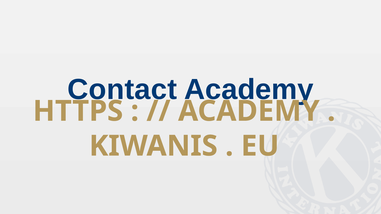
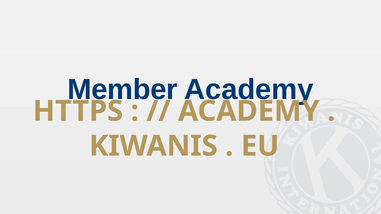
Contact: Contact -> Member (122, 90)
